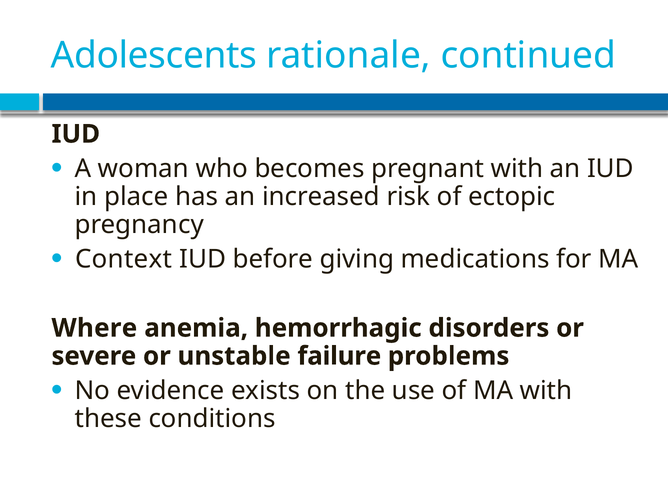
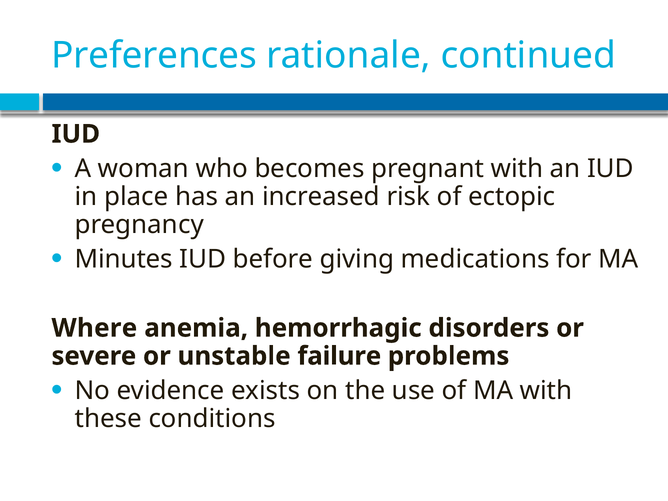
Adolescents: Adolescents -> Preferences (154, 55)
Context: Context -> Minutes (124, 259)
